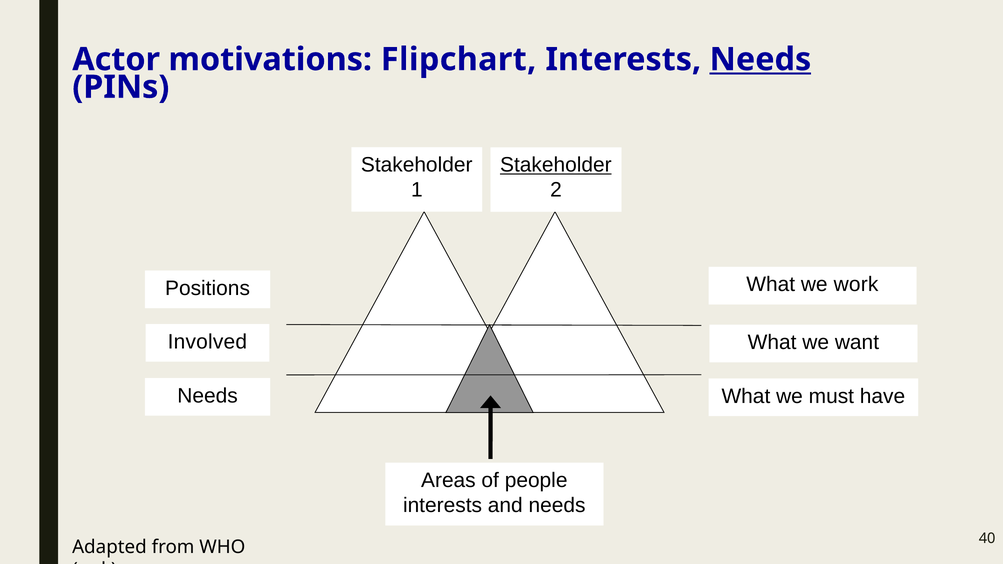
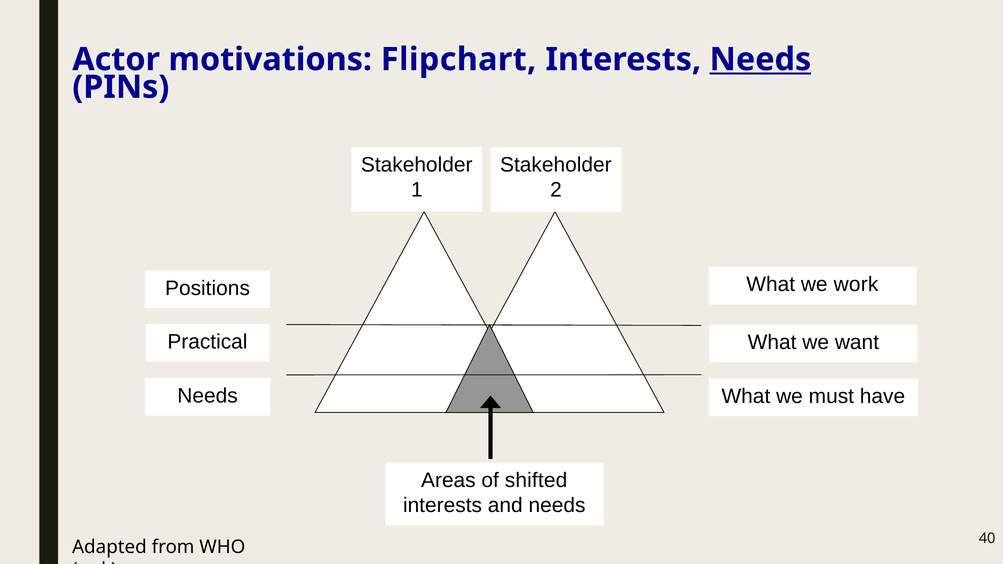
Stakeholder underline: present -> none (556, 165)
Involved: Involved -> Practical (207, 342)
people: people -> shifted (536, 481)
